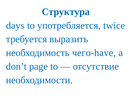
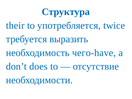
days: days -> their (15, 25)
page: page -> does (38, 66)
